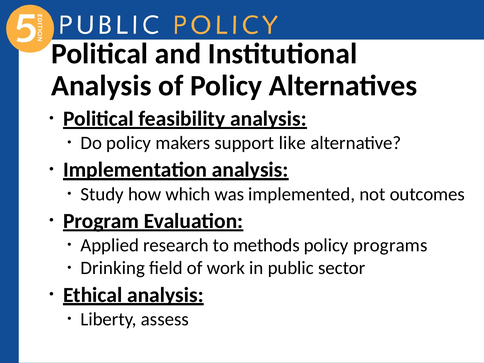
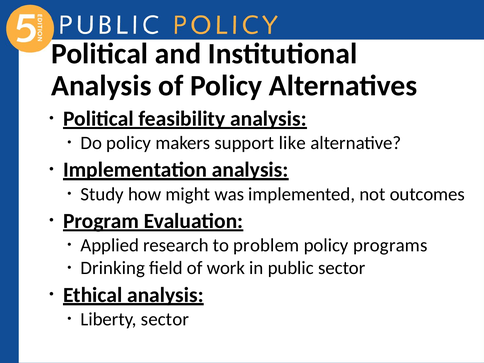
which: which -> might (188, 194)
methods: methods -> problem (266, 245)
Liberty assess: assess -> sector (165, 319)
